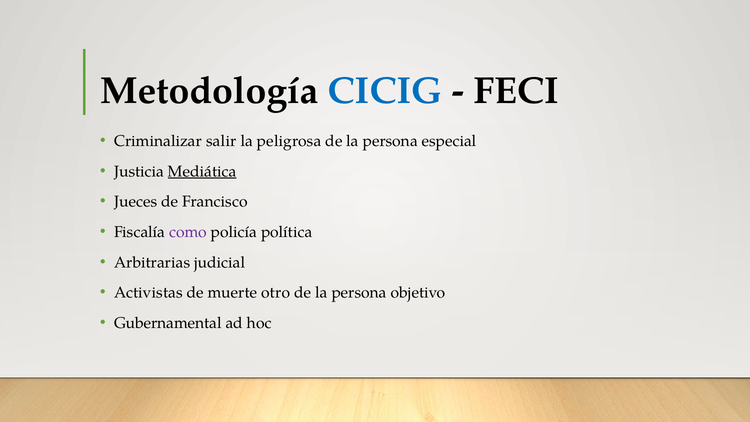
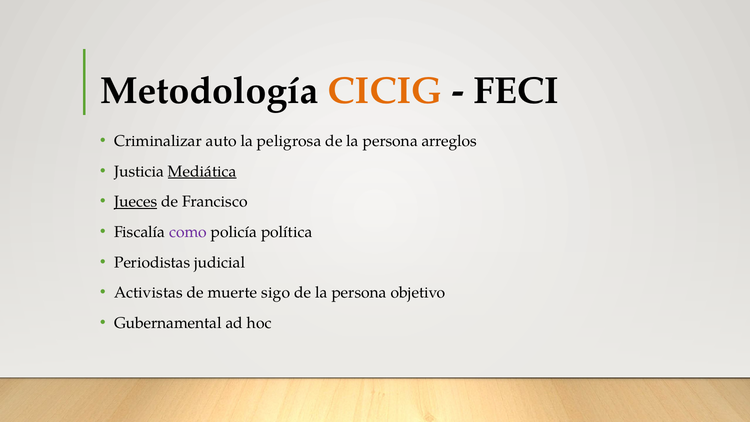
CICIG colour: blue -> orange (385, 91)
salir: salir -> auto (221, 141)
especial: especial -> arreglos (449, 141)
Jueces underline: none -> present (136, 202)
Arbitrarias: Arbitrarias -> Periodistas (152, 262)
otro: otro -> sigo (276, 293)
